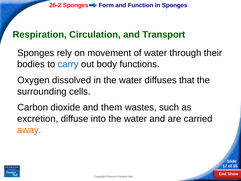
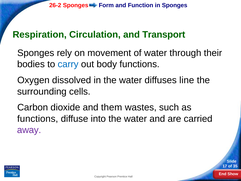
that: that -> line (187, 80)
excretion: excretion -> functions (38, 119)
away colour: orange -> purple (29, 130)
